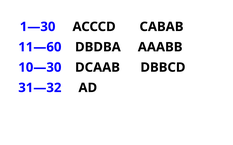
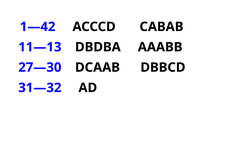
1—30: 1—30 -> 1—42 (38, 27)
11—60: 11—60 -> 11—13 (40, 47)
10—30: 10—30 -> 27—30 (40, 68)
